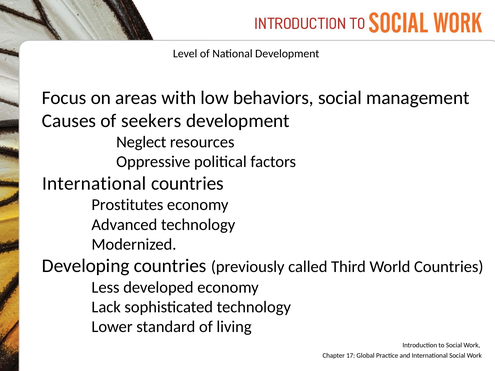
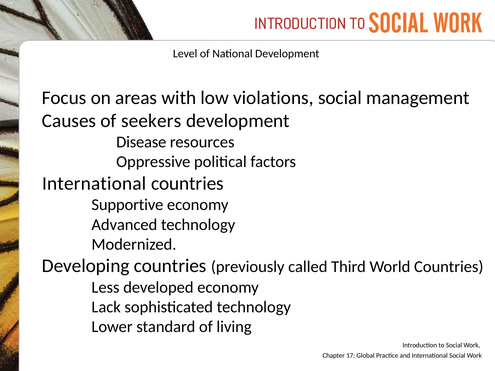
behaviors: behaviors -> violations (273, 98)
Neglect: Neglect -> Disease (141, 142)
Prostitutes: Prostitutes -> Supportive (127, 205)
